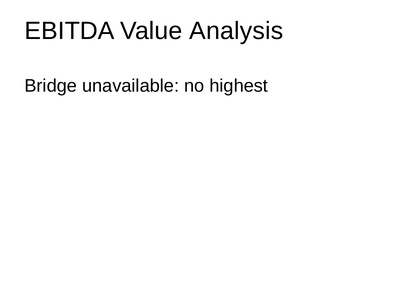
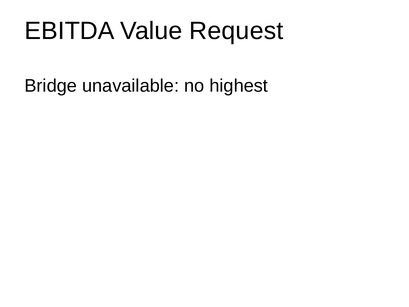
Analysis: Analysis -> Request (236, 31)
